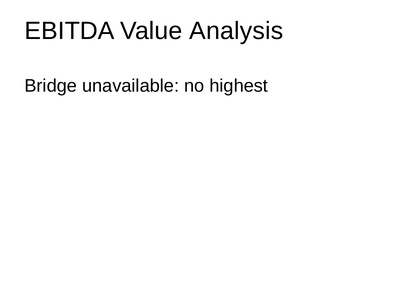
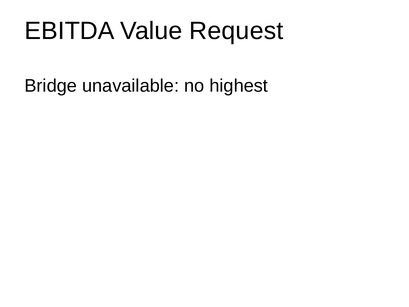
Analysis: Analysis -> Request (236, 31)
